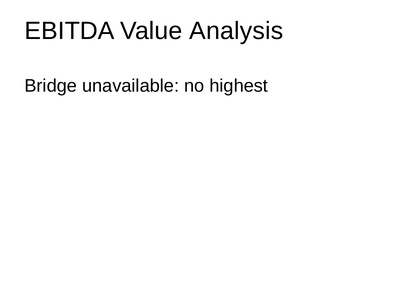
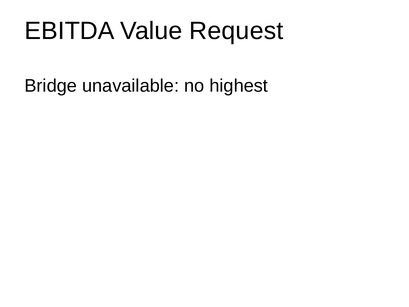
Analysis: Analysis -> Request (236, 31)
